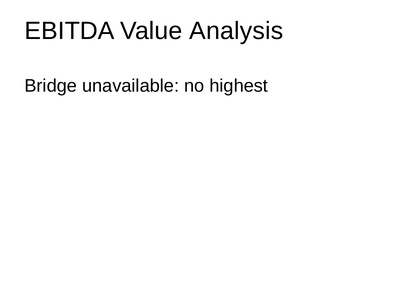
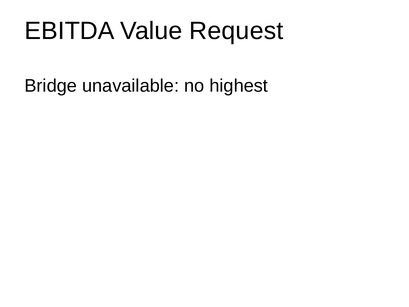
Analysis: Analysis -> Request (236, 31)
